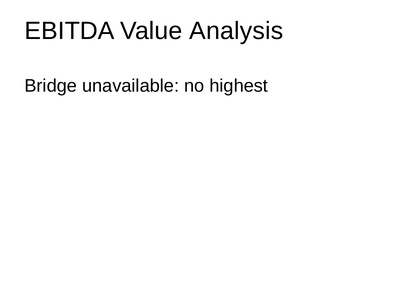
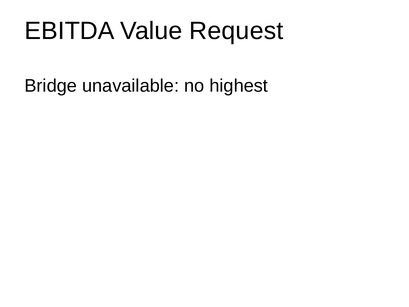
Analysis: Analysis -> Request (236, 31)
